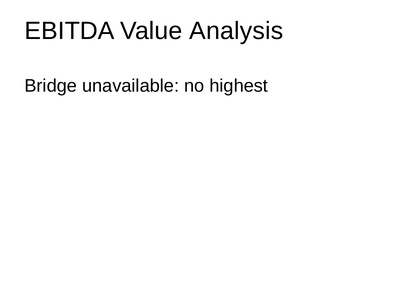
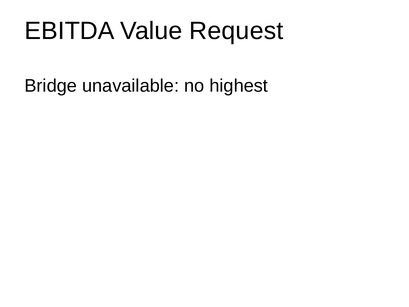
Analysis: Analysis -> Request (236, 31)
